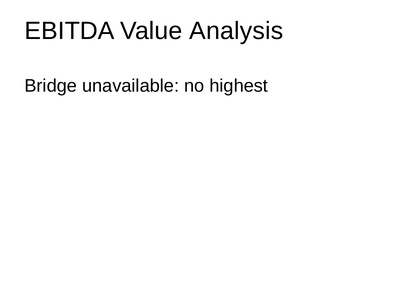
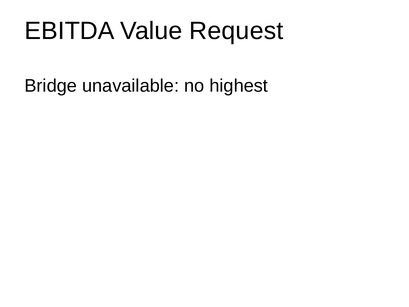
Analysis: Analysis -> Request (236, 31)
